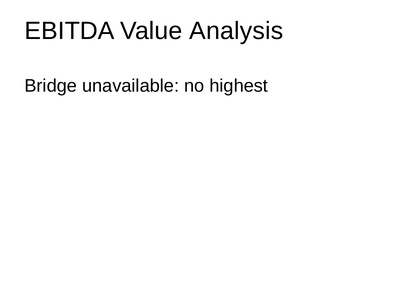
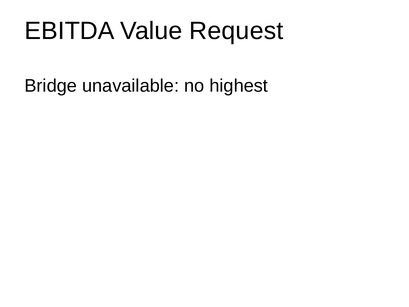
Analysis: Analysis -> Request (236, 31)
